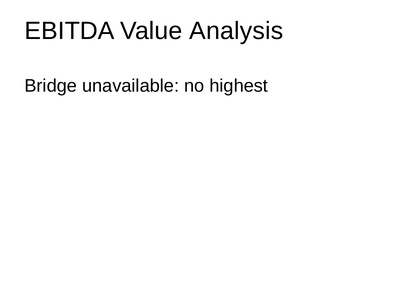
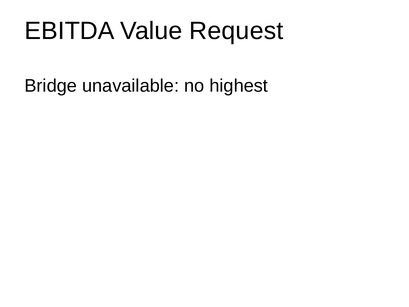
Analysis: Analysis -> Request (236, 31)
